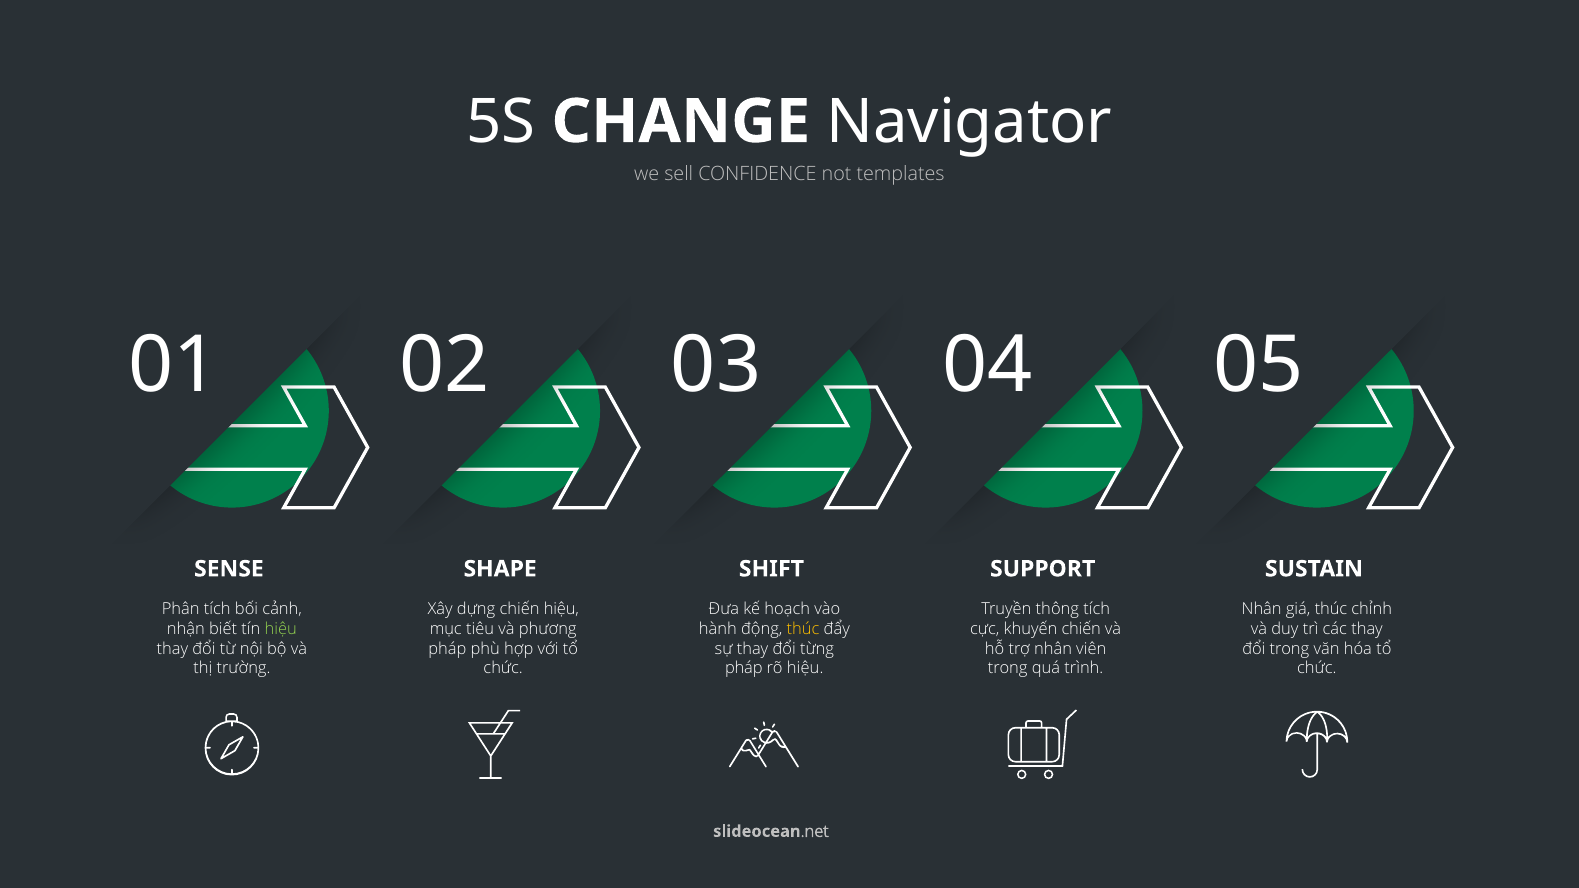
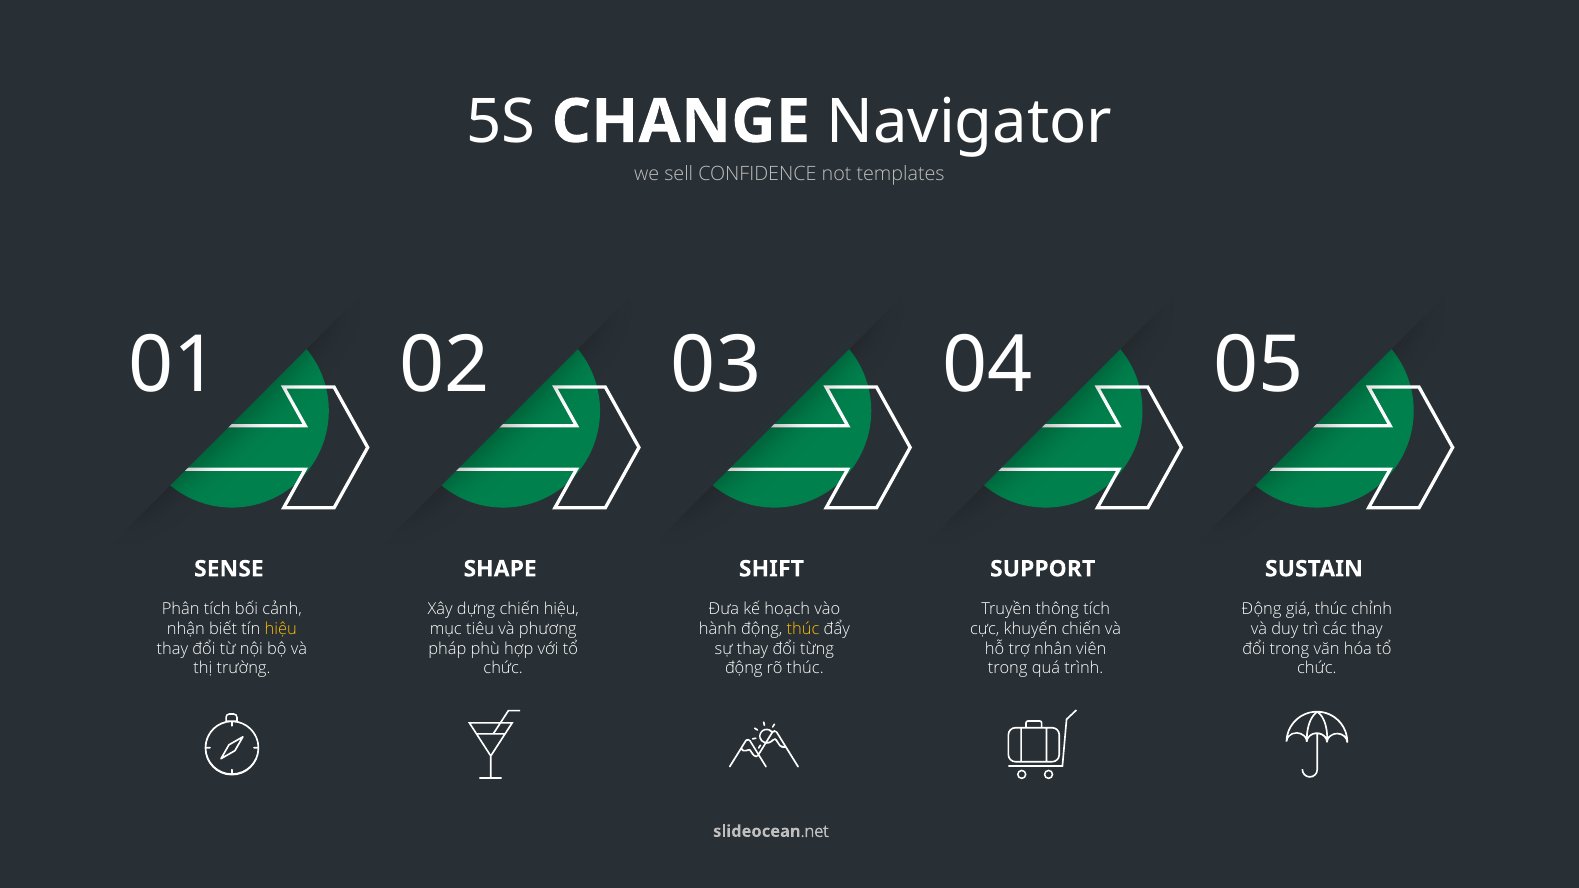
Nhân: Nhân -> Động (1262, 609)
hiệu colour: light green -> yellow (281, 629)
pháp: pháp -> động (744, 669)
rõ hiệu: hiệu -> thúc (805, 669)
